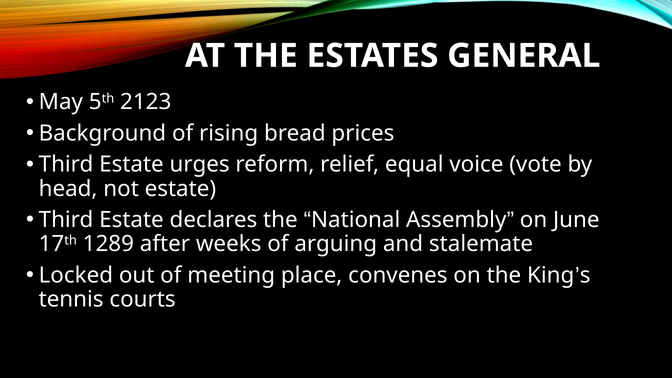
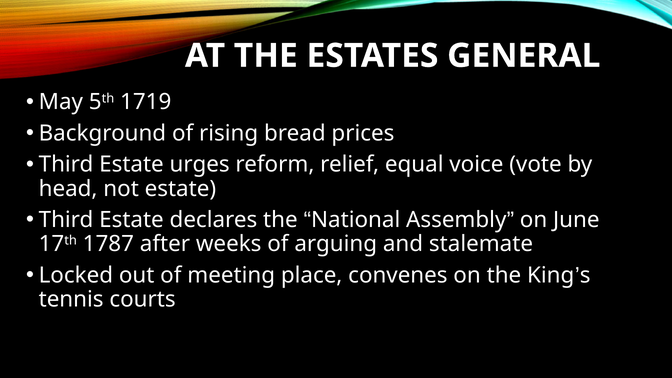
2123: 2123 -> 1719 (146, 102)
1289: 1289 -> 1787 (108, 244)
